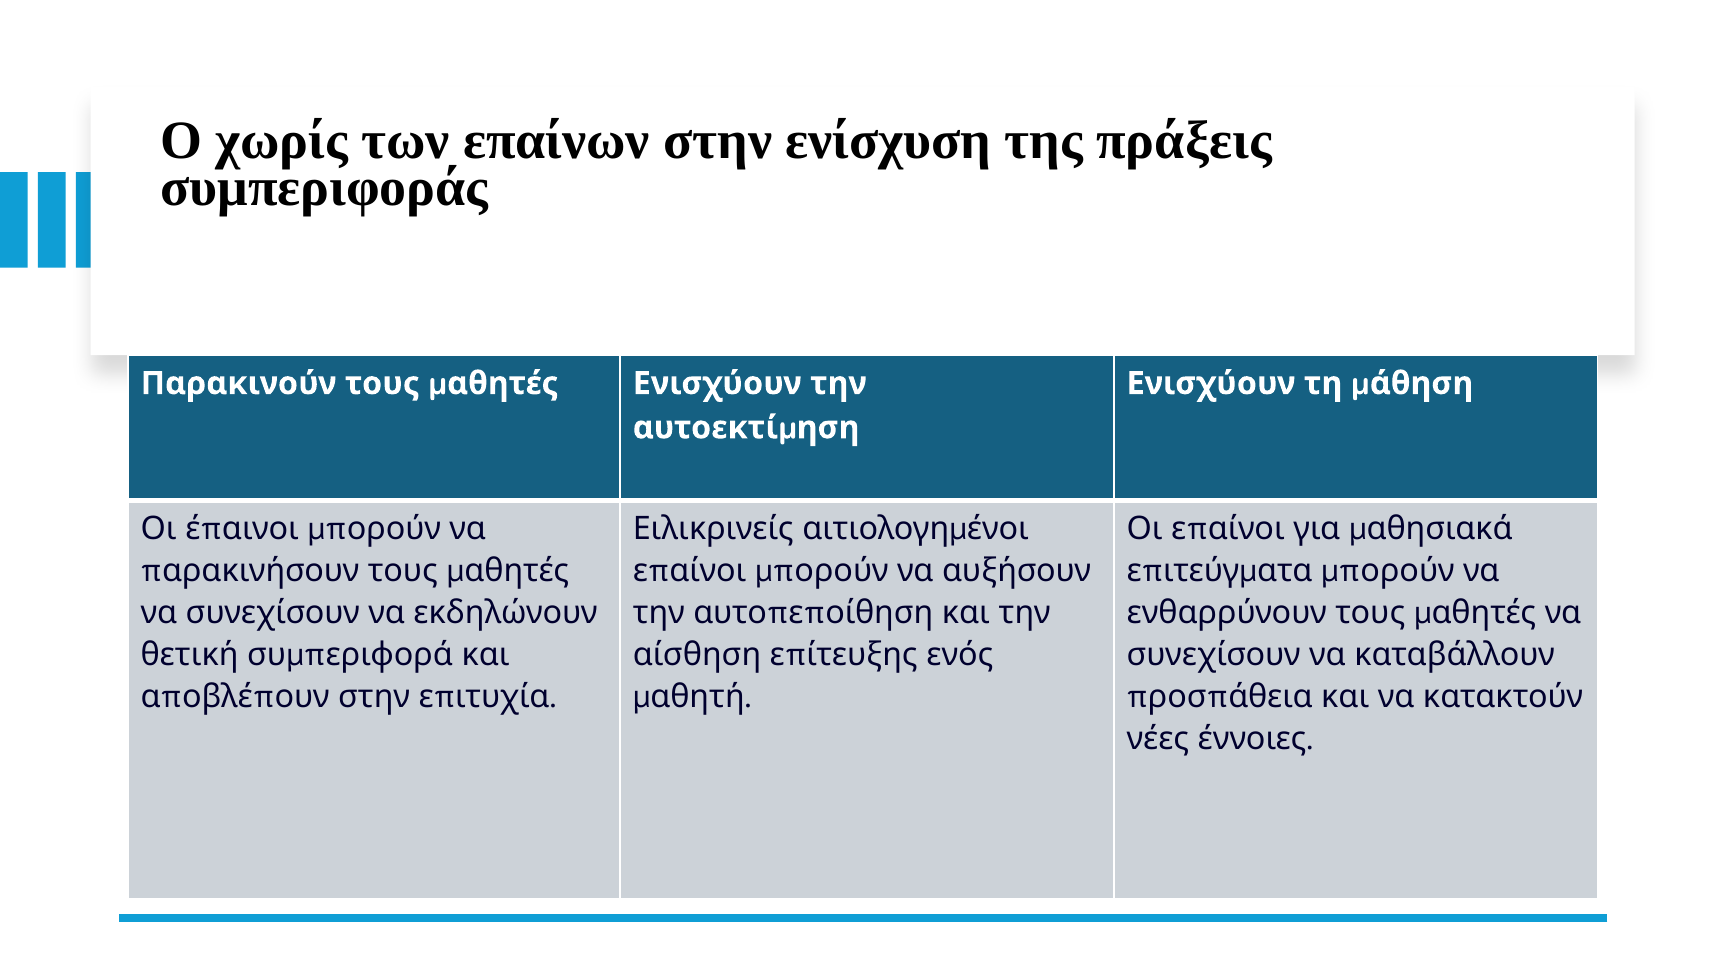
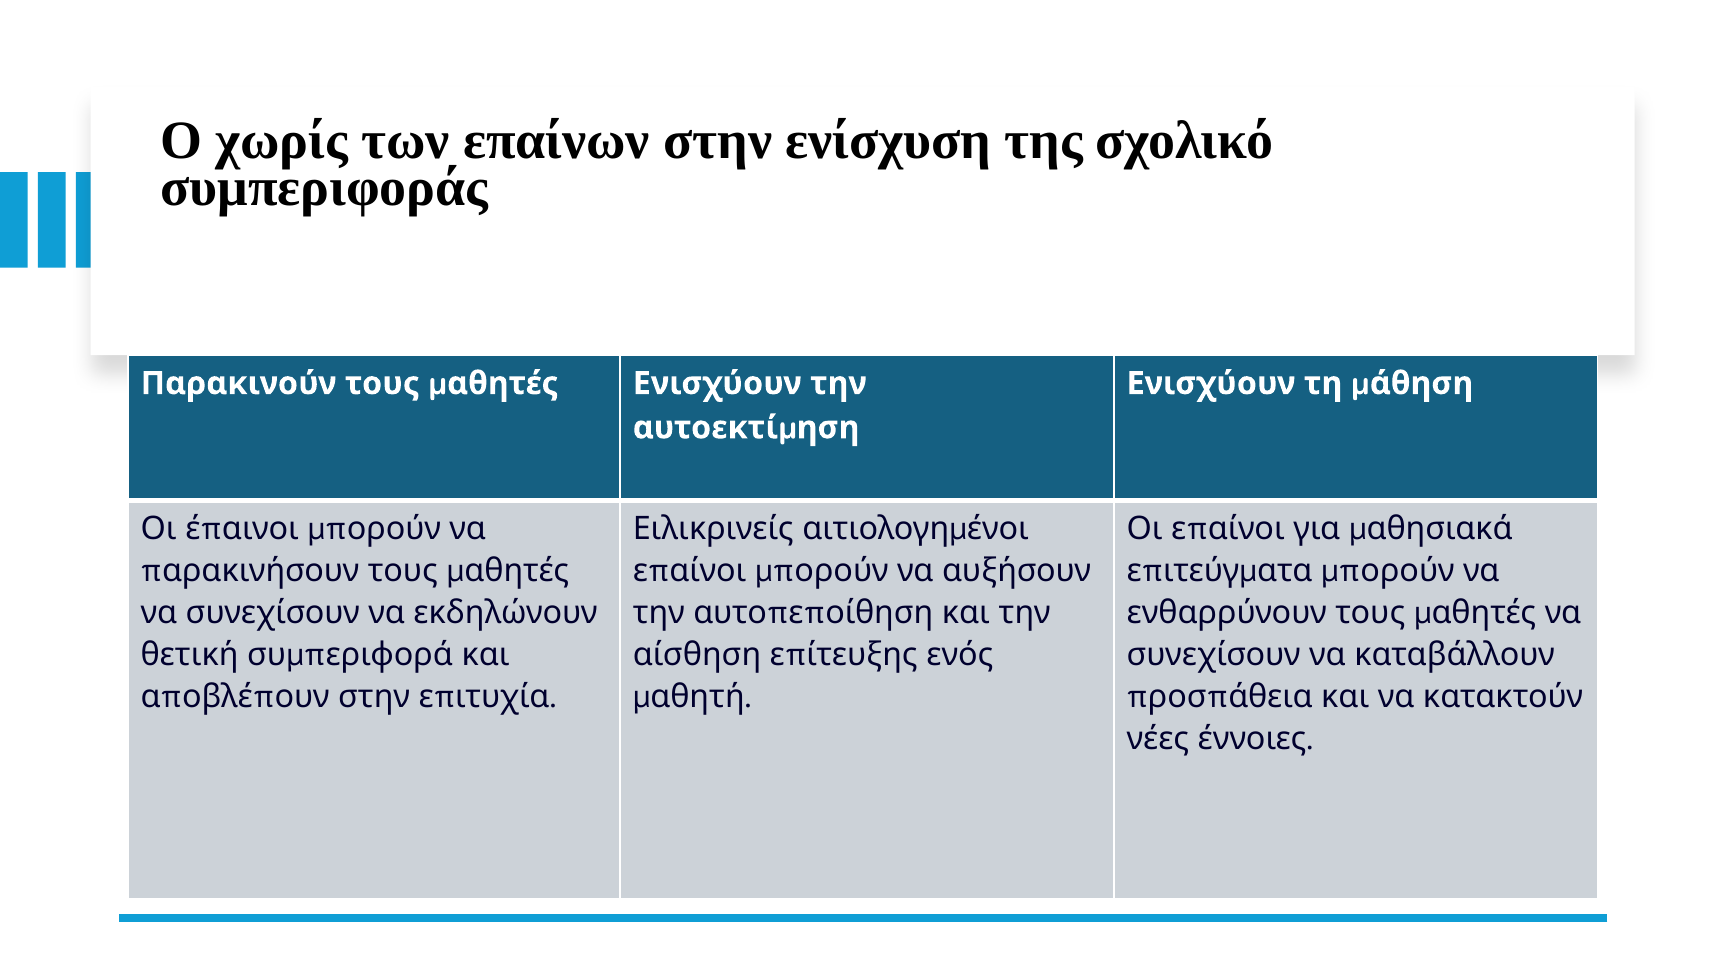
πράξεις: πράξεις -> σχολικό (1185, 141)
